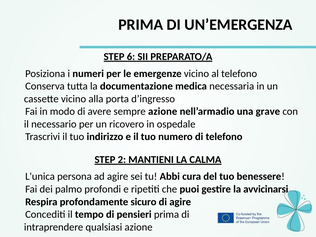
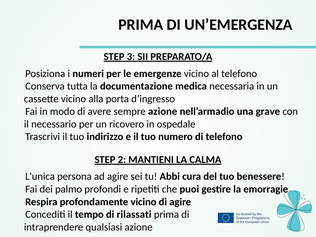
6: 6 -> 3 (131, 57)
avvicinarsi: avvicinarsi -> emorragie (266, 189)
profondamente sicuro: sicuro -> vicino (143, 202)
pensieri: pensieri -> rilassati (134, 214)
